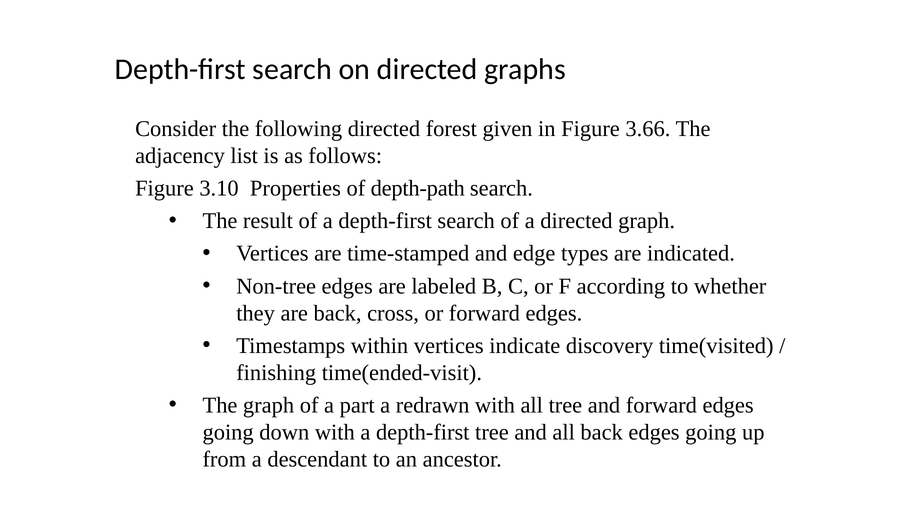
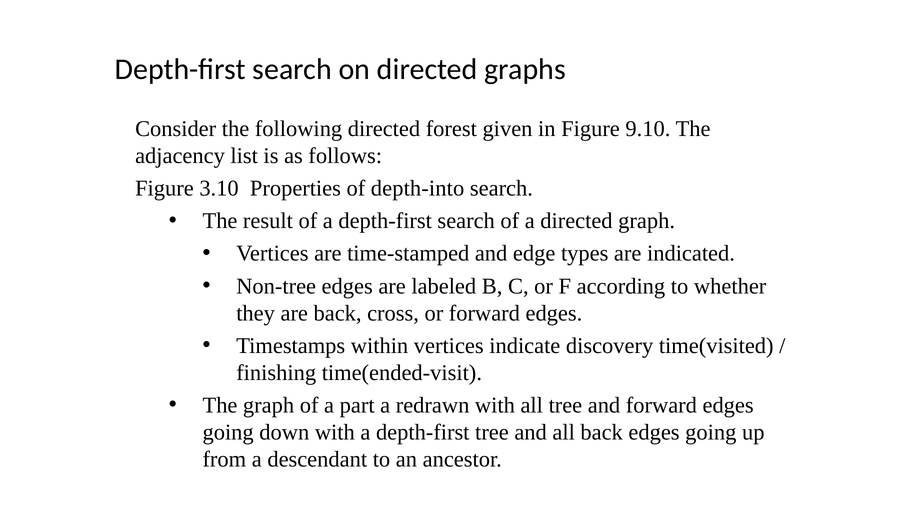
3.66: 3.66 -> 9.10 (648, 129)
depth-path: depth-path -> depth-into (418, 188)
